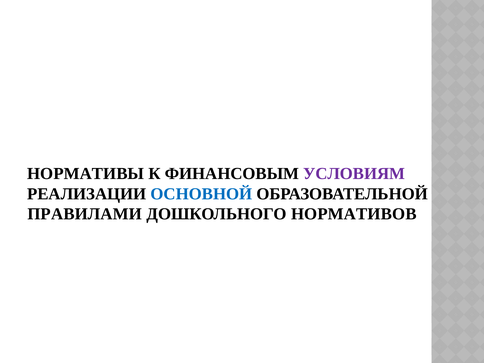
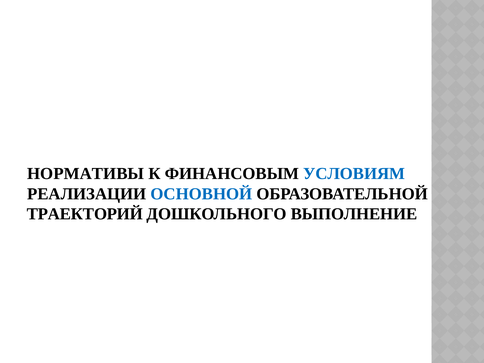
УСЛОВИЯМ colour: purple -> blue (354, 174)
ПРАВИЛАМИ: ПРАВИЛАМИ -> ТРАЕКТОРИЙ (85, 214)
НОРМАТИВОВ: НОРМАТИВОВ -> ВЫПОЛНЕНИЕ (354, 214)
